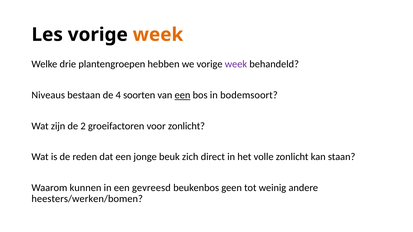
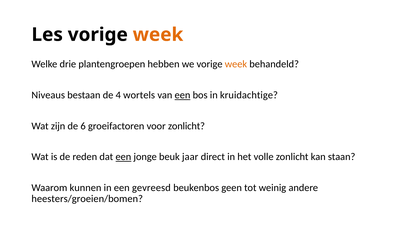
week colour: purple -> orange (236, 64)
soorten: soorten -> wortels (139, 95)
bodemsoort: bodemsoort -> kruidachtige (249, 95)
2: 2 -> 6 (83, 126)
een underline: none -> present (123, 157)
zich: zich -> jaar (190, 157)
heesters/werken/bomen: heesters/werken/bomen -> heesters/groeien/bomen (87, 199)
